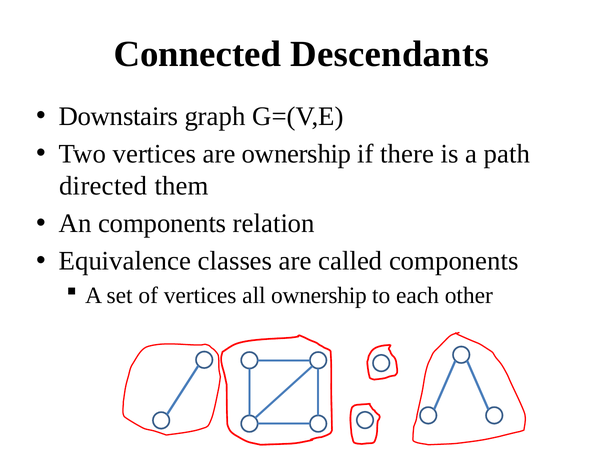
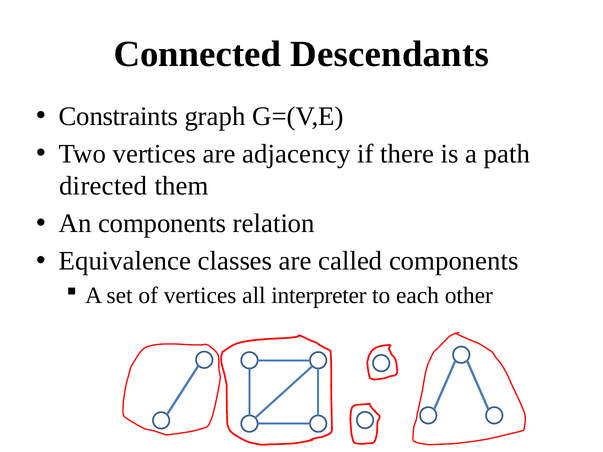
Downstairs: Downstairs -> Constraints (118, 116)
are ownership: ownership -> adjacency (296, 154)
all ownership: ownership -> interpreter (319, 296)
